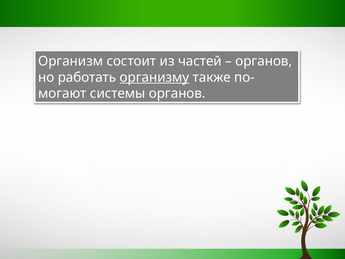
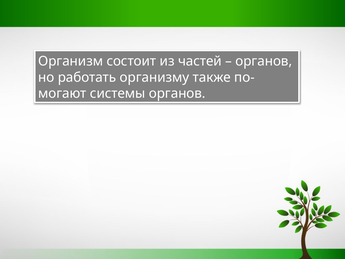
организму underline: present -> none (154, 77)
